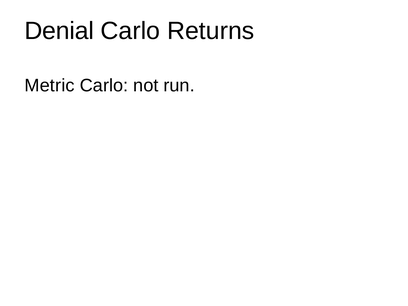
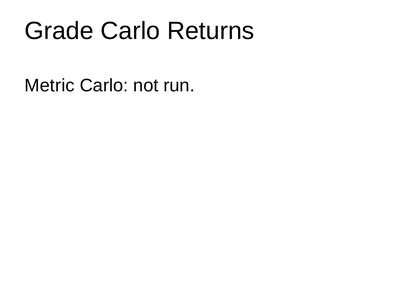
Denial: Denial -> Grade (59, 31)
